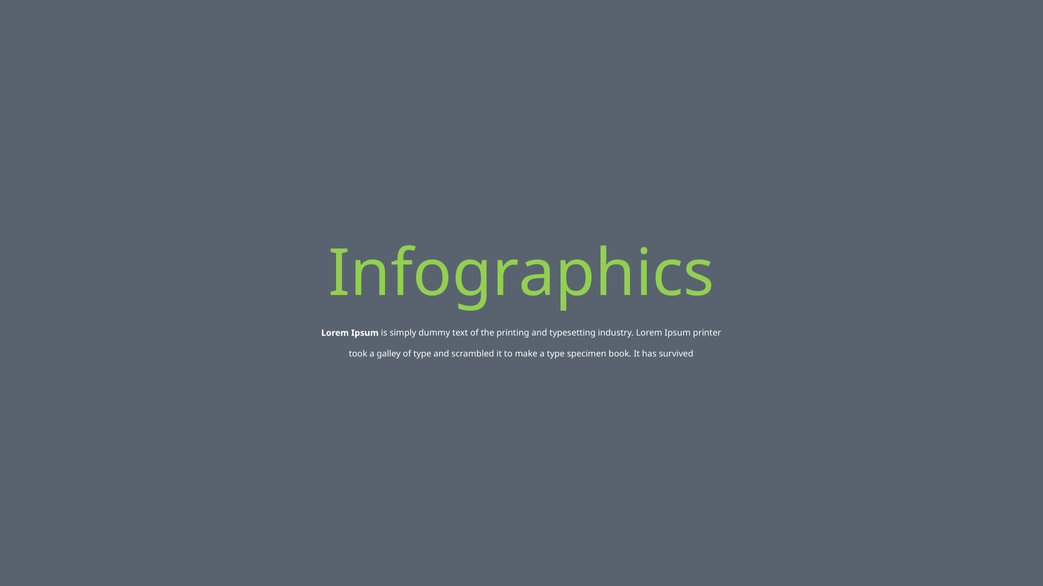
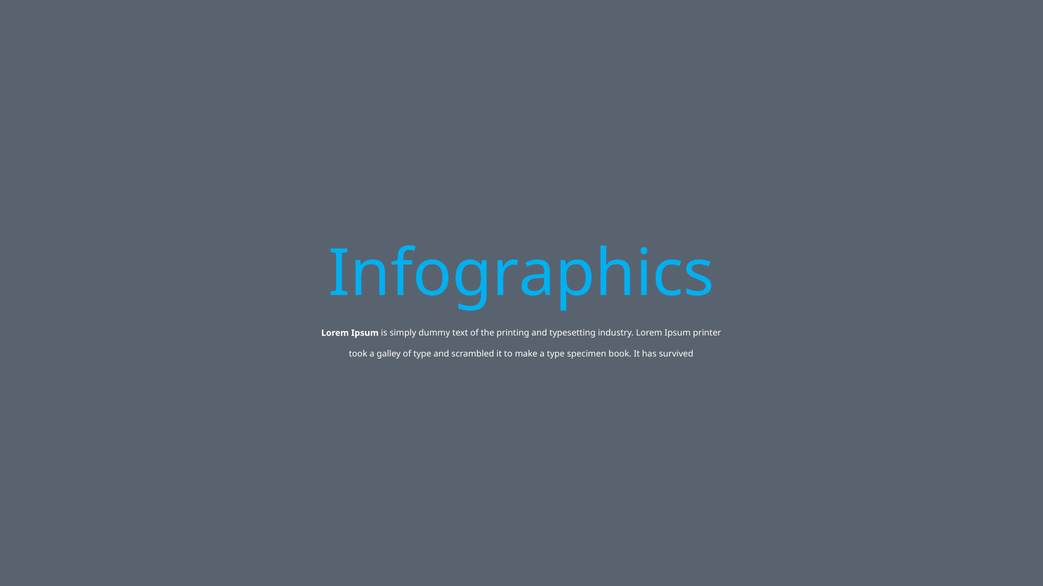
Infographics colour: light green -> light blue (522, 274)
